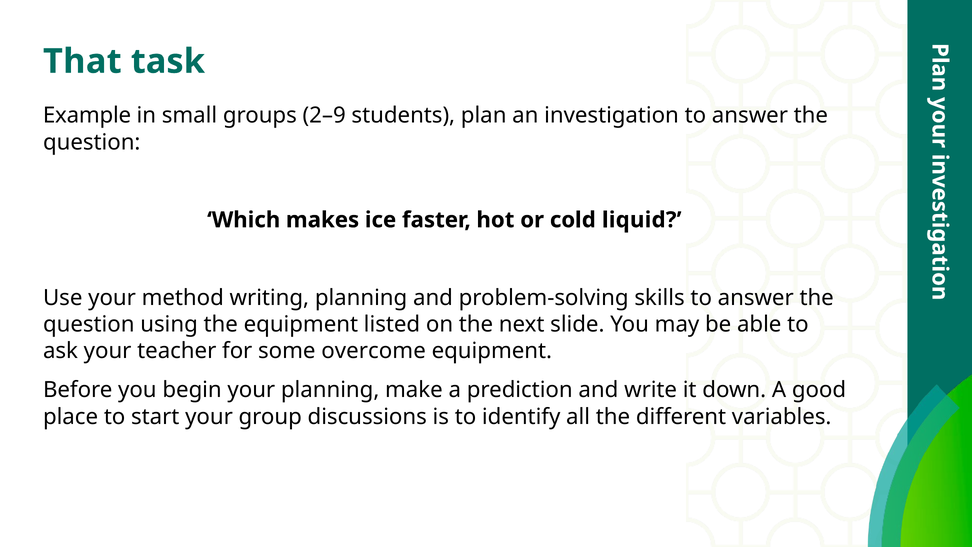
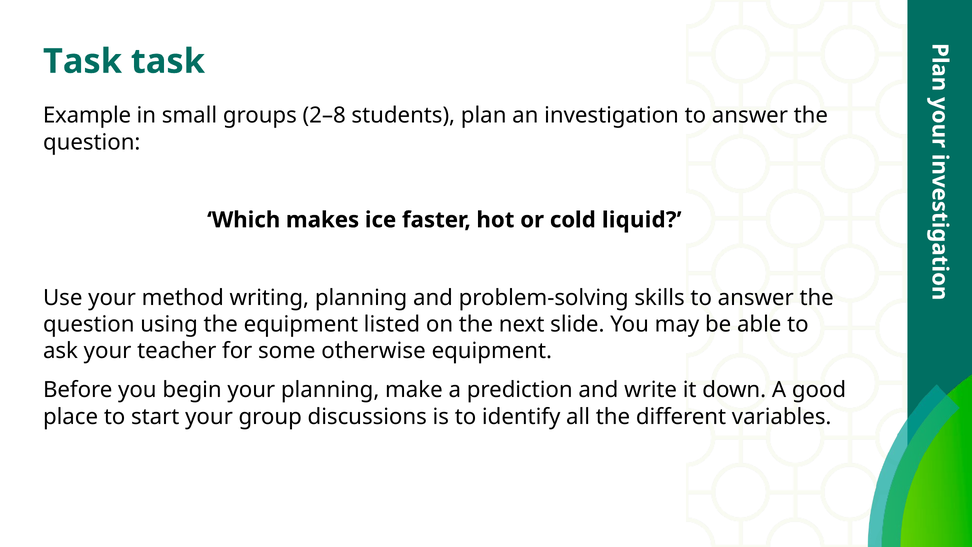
That: That -> Task (83, 61)
2–9: 2–9 -> 2–8 (324, 115)
overcome: overcome -> otherwise (374, 351)
